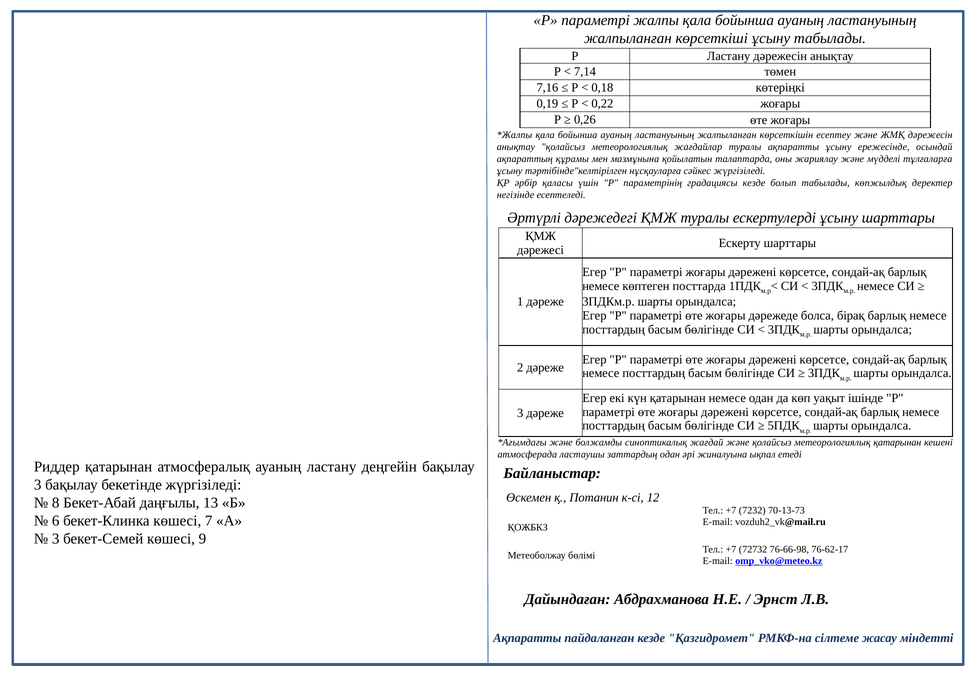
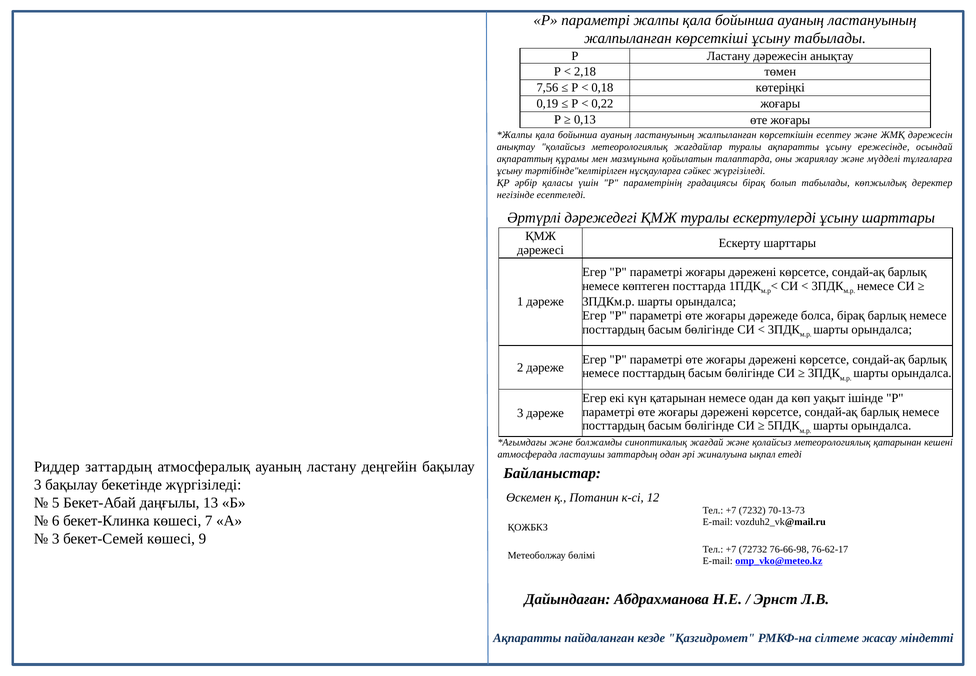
7,14: 7,14 -> 2,18 (585, 71)
7,16: 7,16 -> 7,56 (547, 87)
0,26: 0,26 -> 0,13 (585, 120)
градациясы кезде: кезде -> бірақ (754, 183)
Риддер қатарынан: қатарынан -> заттардың (119, 466)
8: 8 -> 5 (56, 502)
